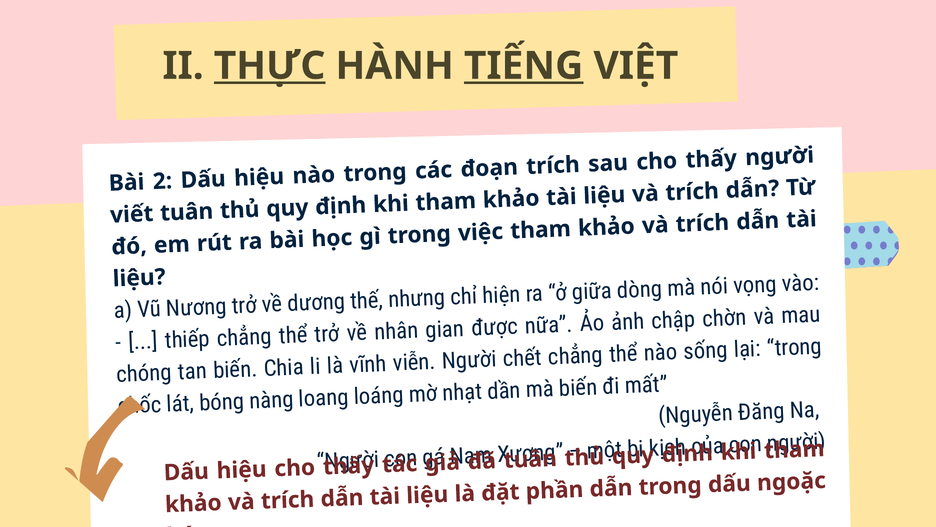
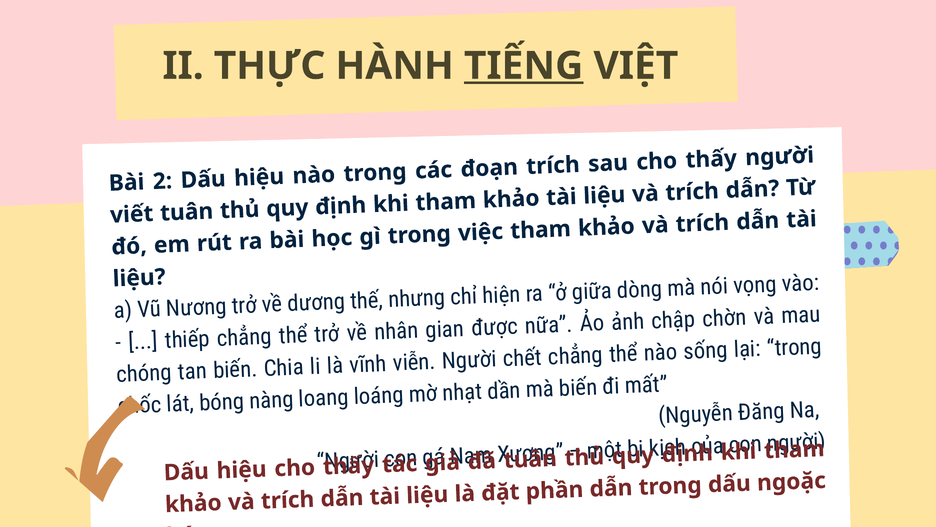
THỰC underline: present -> none (270, 66)
